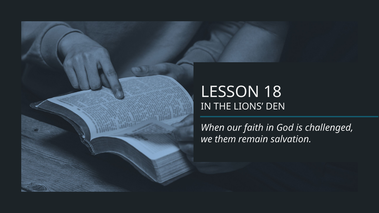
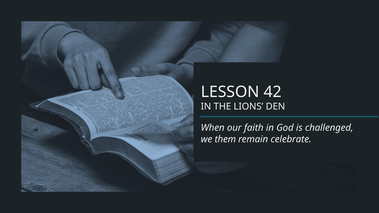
18: 18 -> 42 (273, 92)
salvation: salvation -> celebrate (291, 139)
